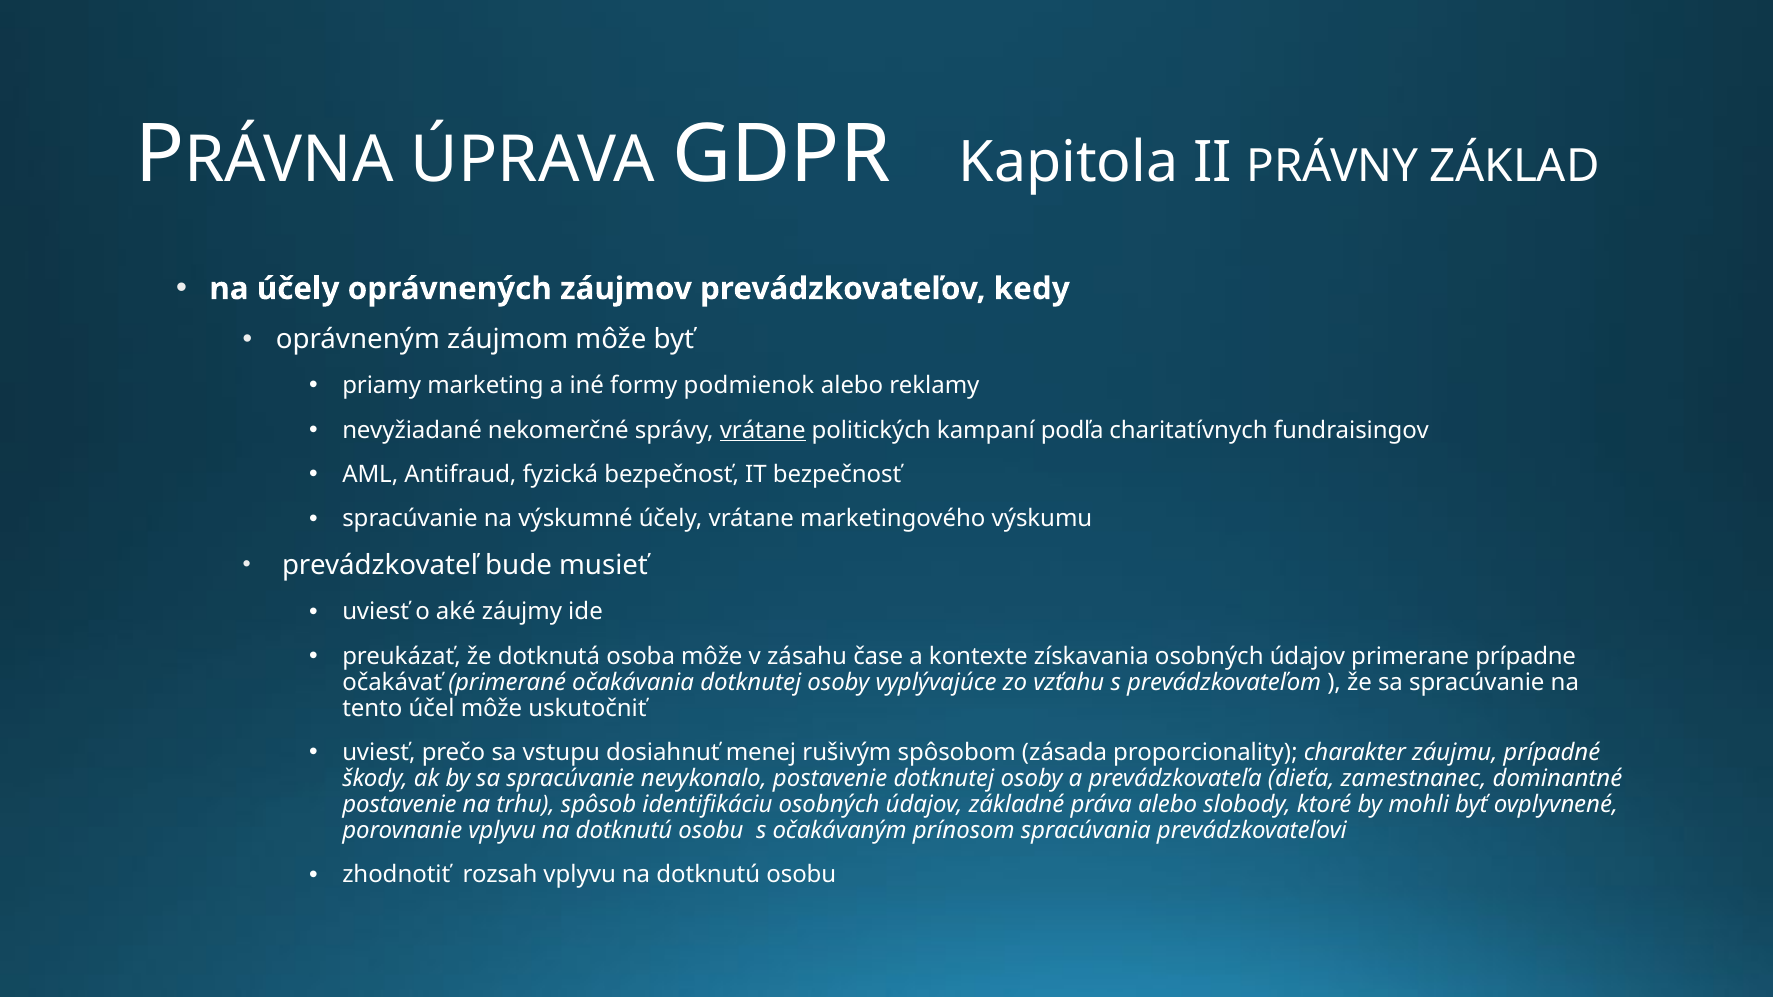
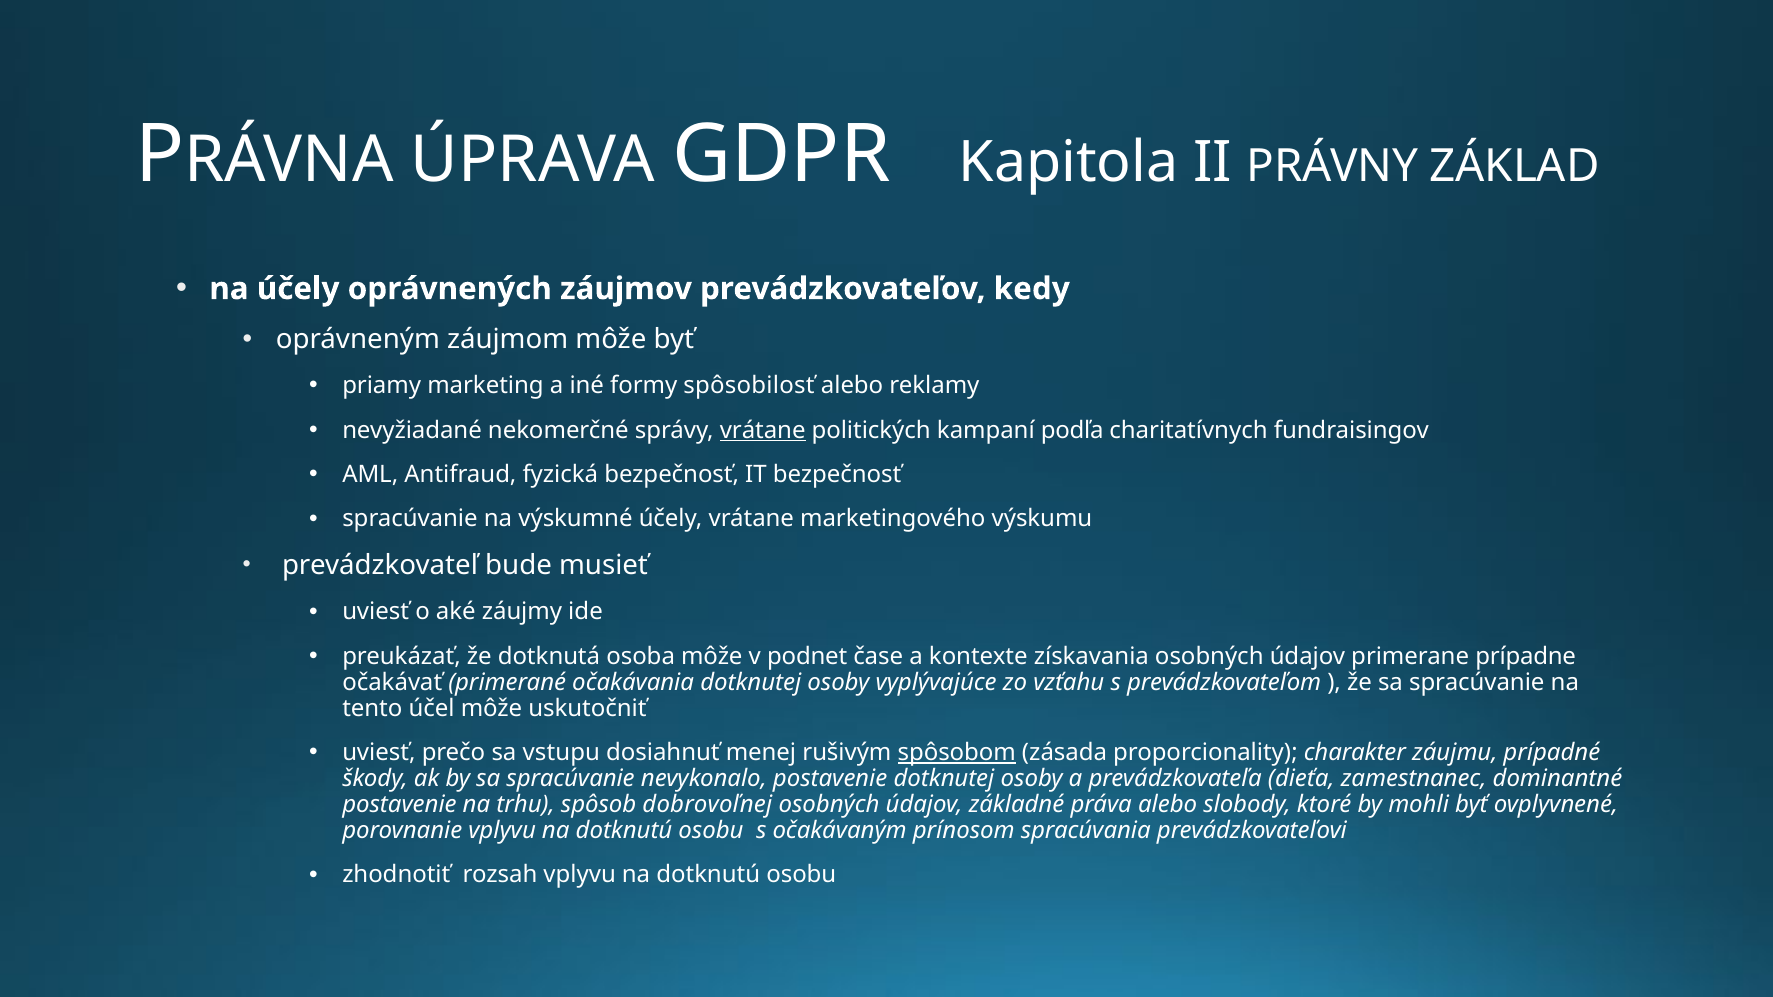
podmienok: podmienok -> spôsobilosť (749, 386)
zásahu: zásahu -> podnet (807, 656)
spôsobom underline: none -> present (957, 753)
identifikáciu: identifikáciu -> dobrovoľnej (707, 805)
